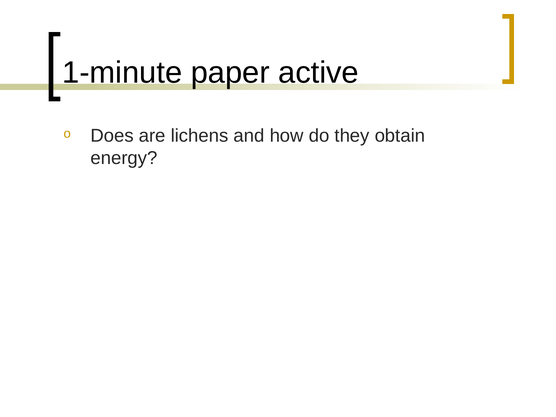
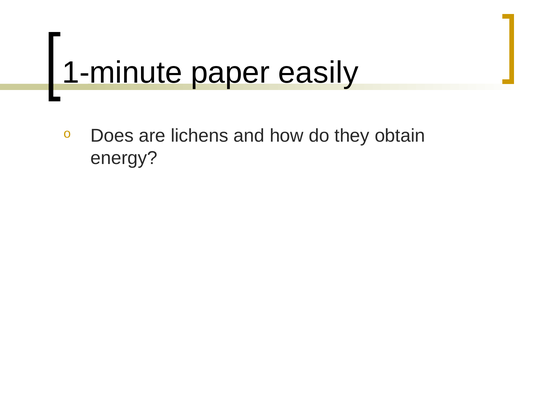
active: active -> easily (318, 73)
